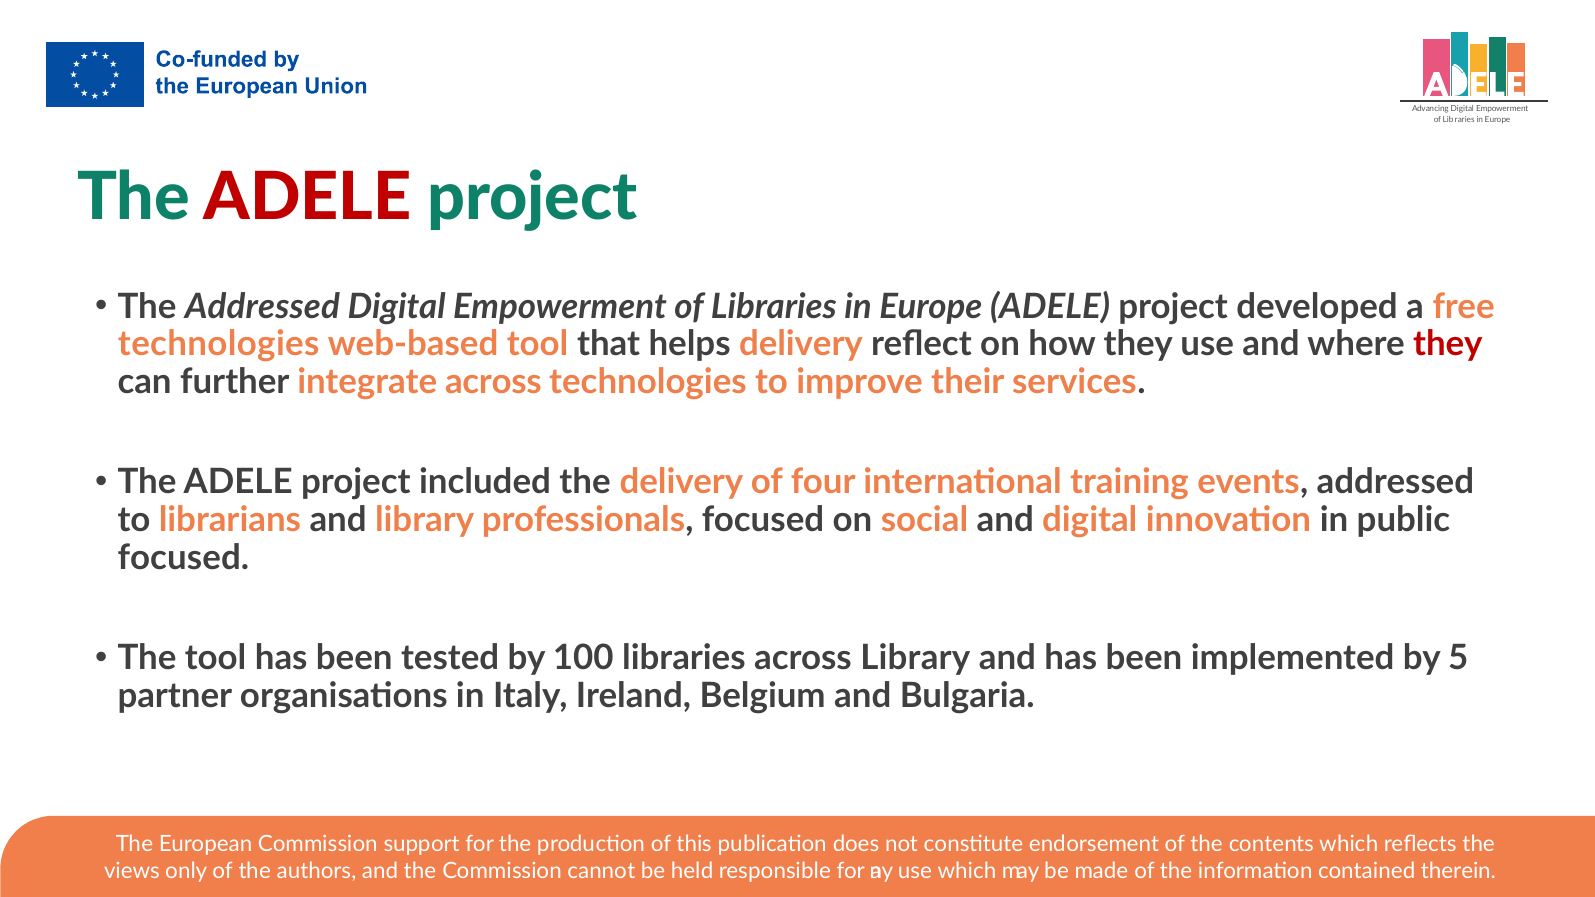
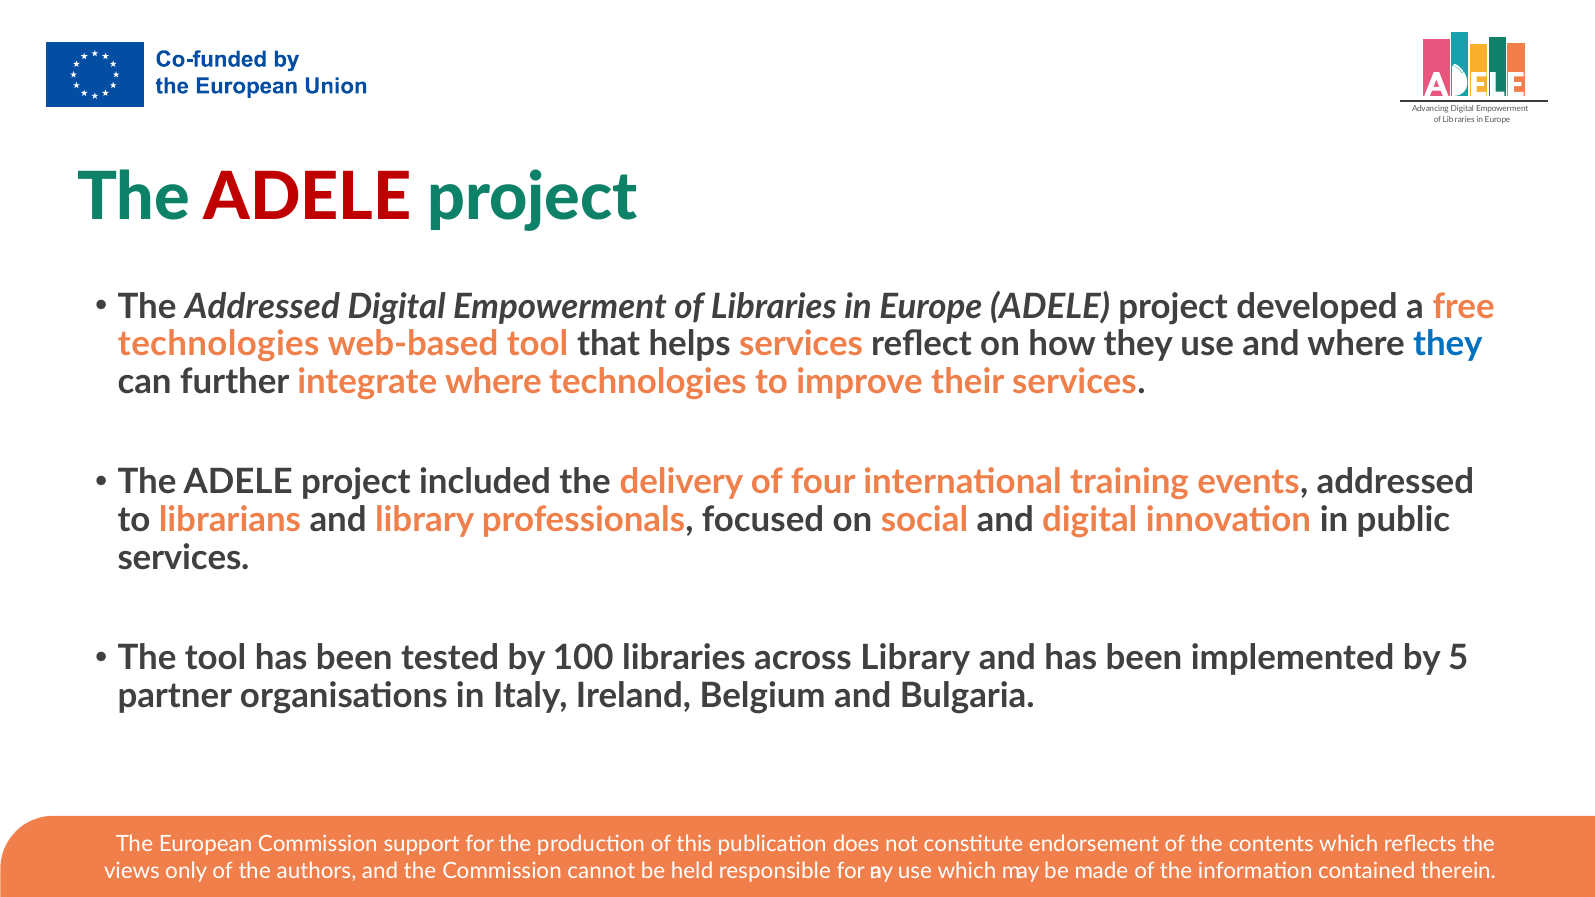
helps delivery: delivery -> services (801, 344)
they colour: red -> blue (1448, 344)
integrate across: across -> where (493, 382)
focused: focused -> services (183, 558)
